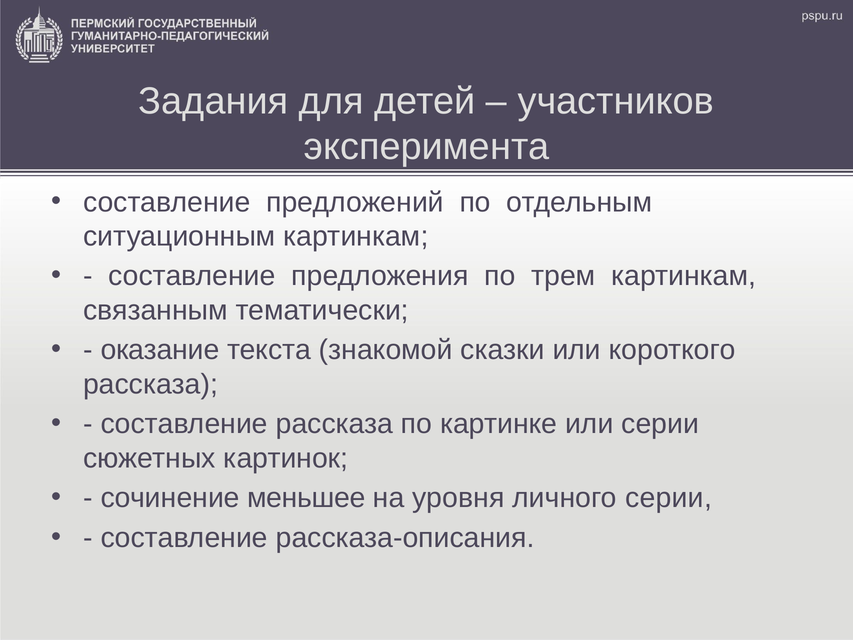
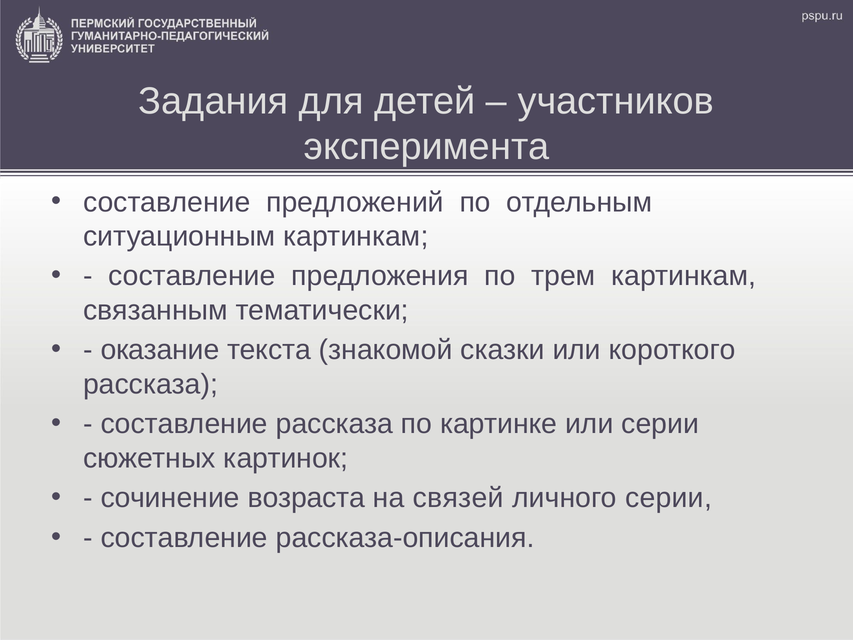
меньшее: меньшее -> возраста (306, 498)
уровня: уровня -> связей (458, 498)
